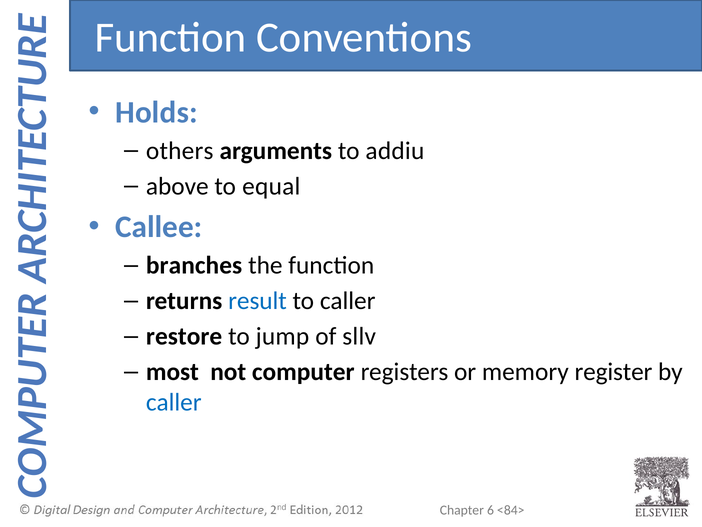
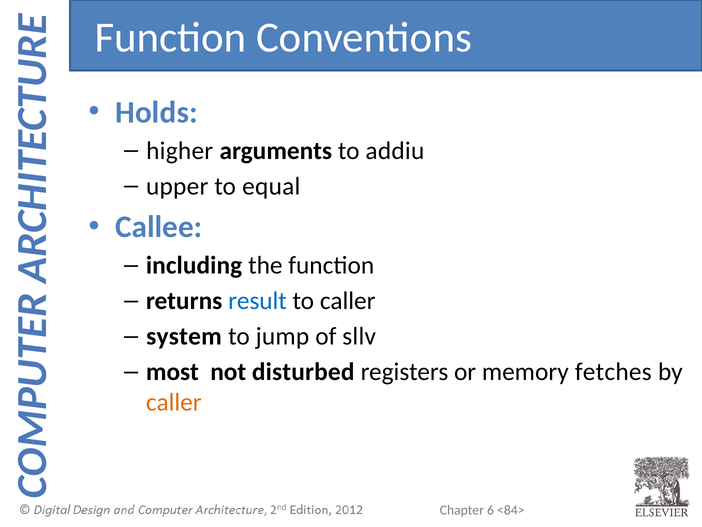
others: others -> higher (180, 151)
above: above -> upper (177, 186)
branches: branches -> including (194, 265)
restore: restore -> system (184, 336)
computer: computer -> disturbed (303, 372)
register: register -> fetches (613, 372)
caller colour: blue -> orange (174, 402)
